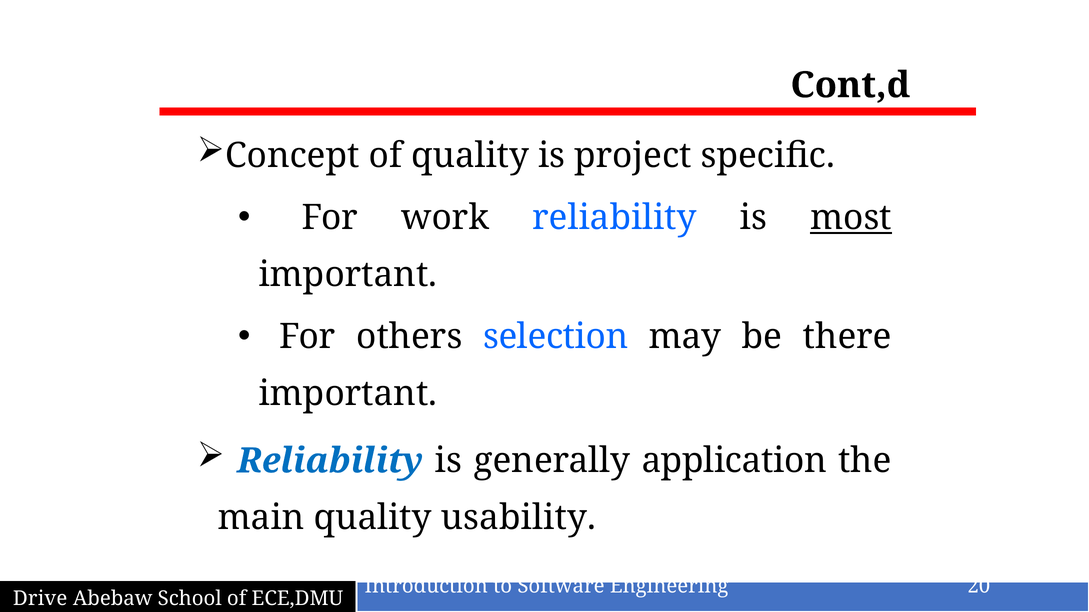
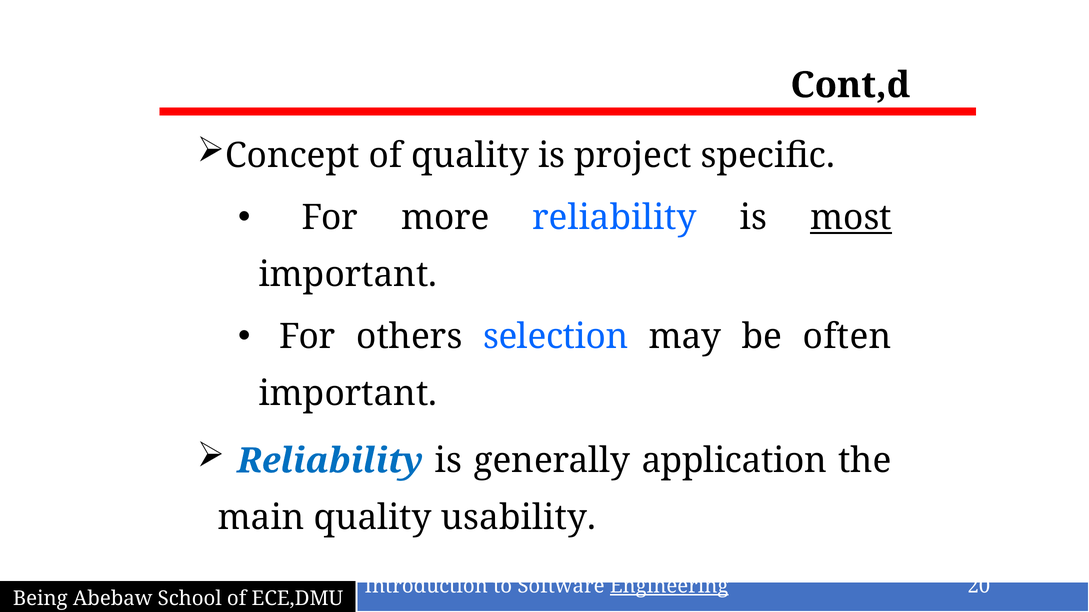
work: work -> more (445, 218)
there: there -> often (847, 337)
Engineering underline: none -> present (669, 587)
Drive: Drive -> Being (40, 599)
